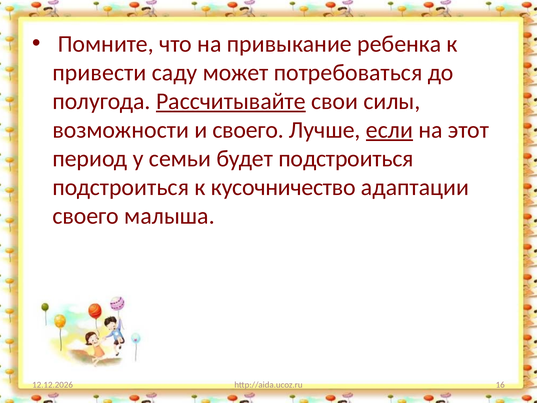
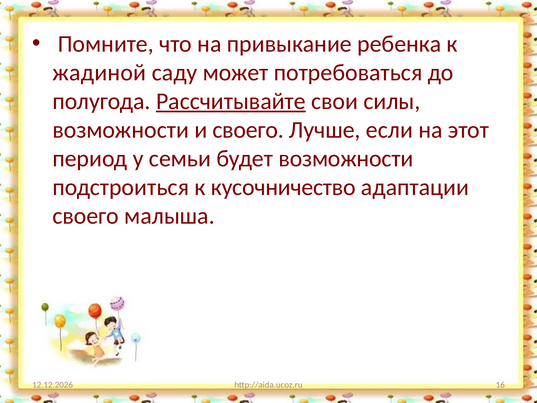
привести: привести -> жадиной (99, 73)
если underline: present -> none (389, 130)
будет подстроиться: подстроиться -> возможности (346, 158)
